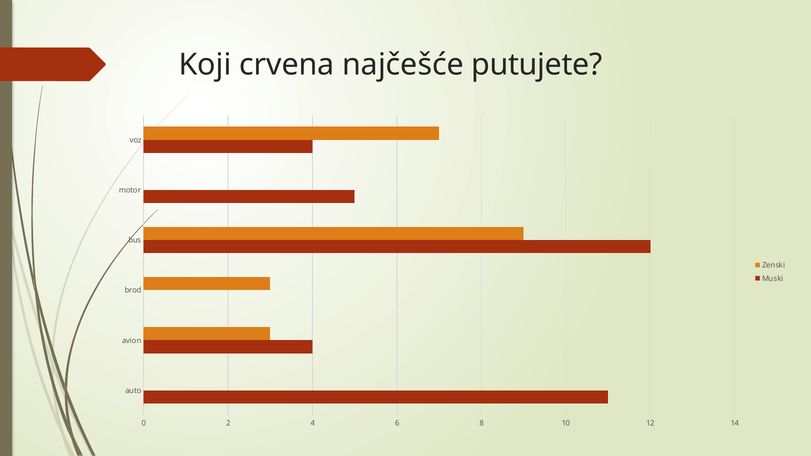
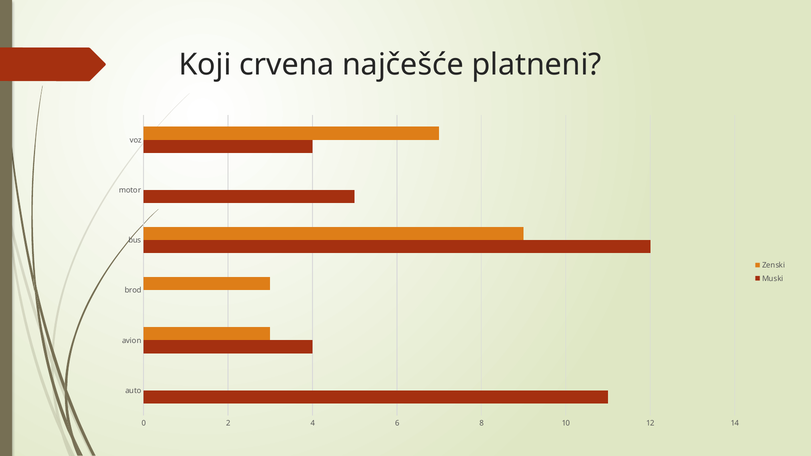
putujete: putujete -> platneni (537, 65)
